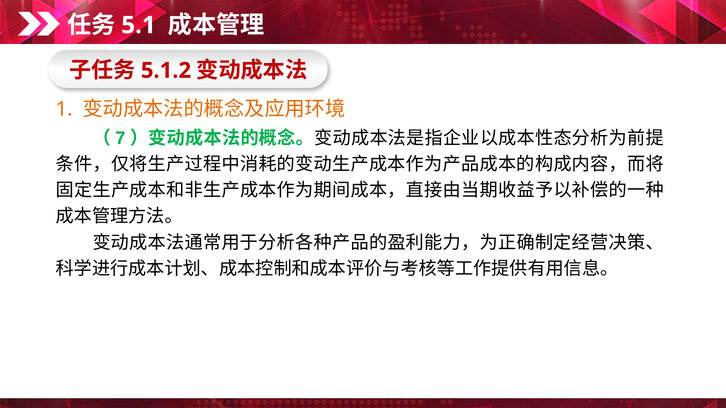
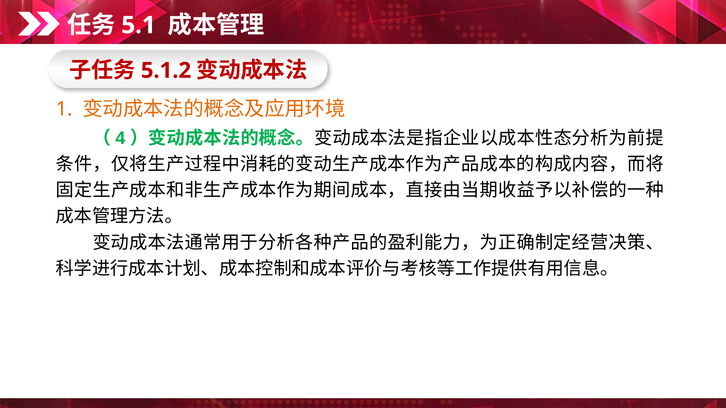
7: 7 -> 4 (120, 138)
